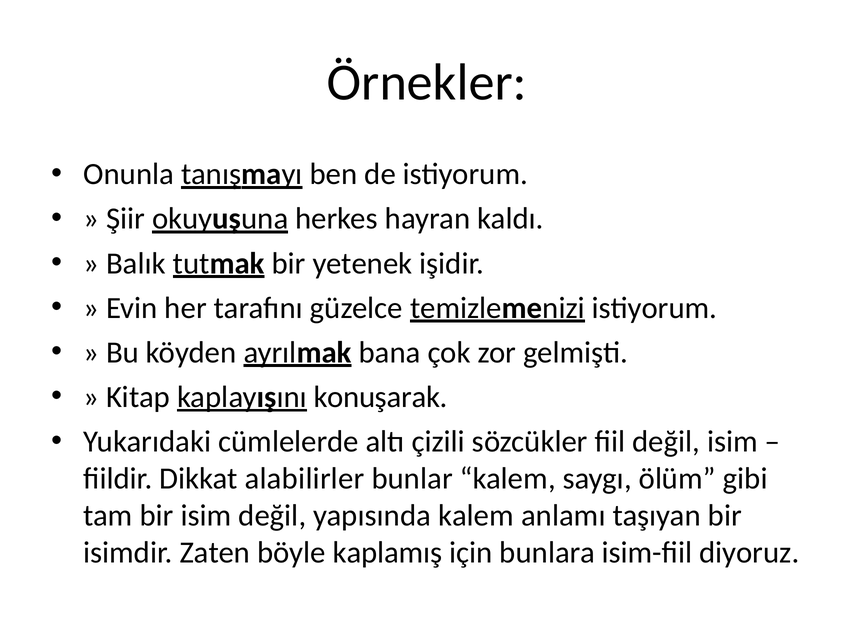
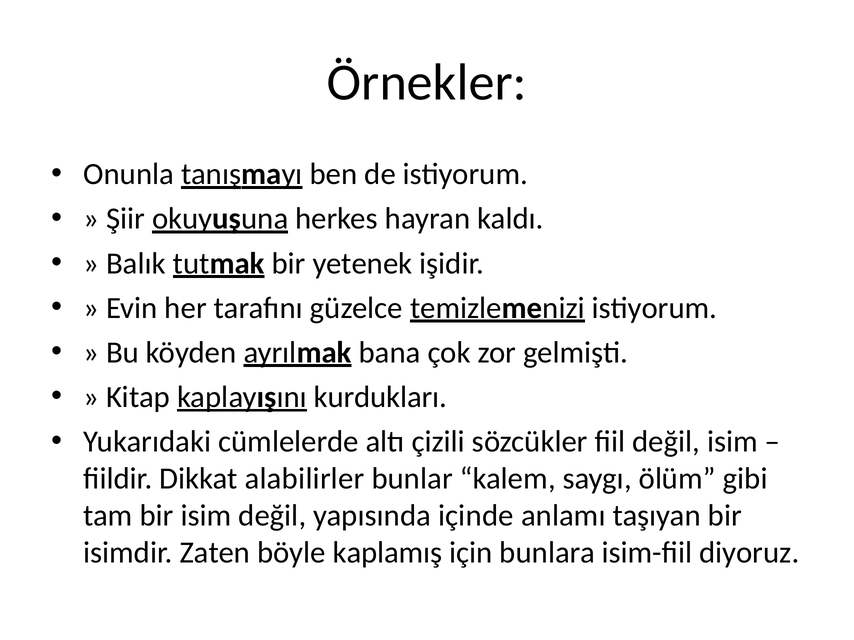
konuşarak: konuşarak -> kurdukları (380, 397)
yapısında kalem: kalem -> içinde (476, 516)
